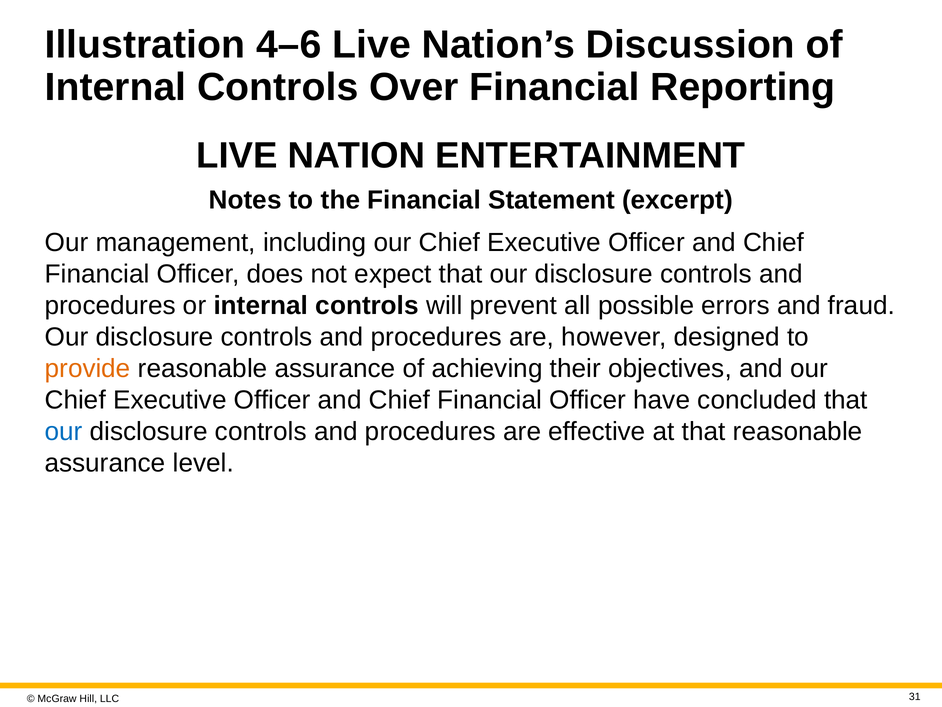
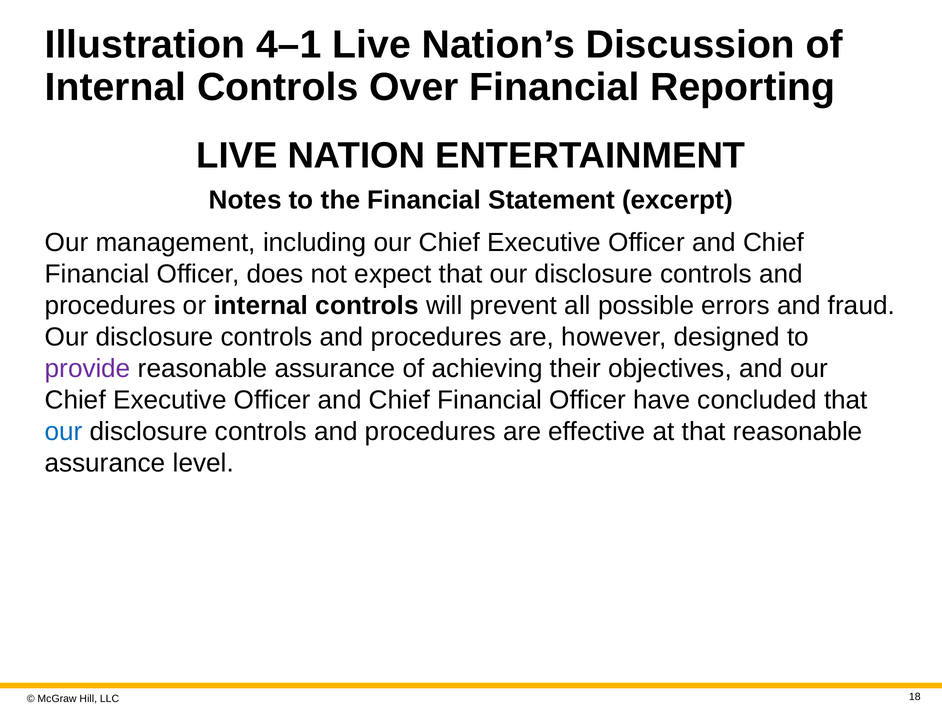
4–6: 4–6 -> 4–1 (289, 45)
provide colour: orange -> purple (88, 368)
31: 31 -> 18 (915, 697)
